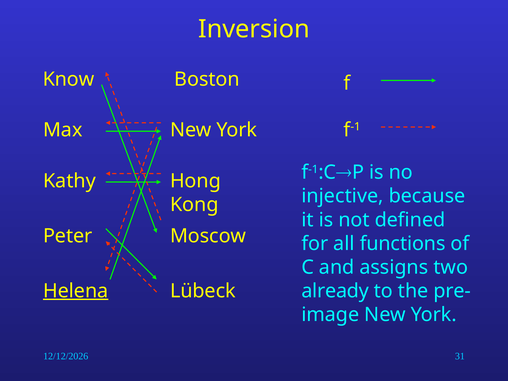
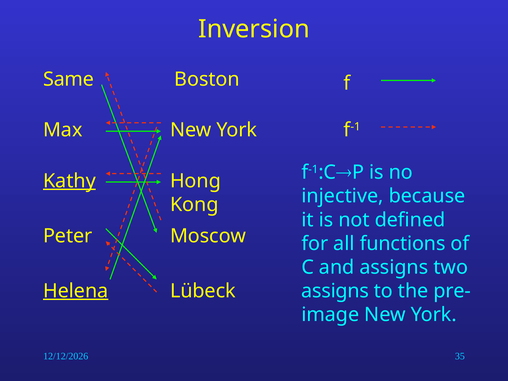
Know: Know -> Same (69, 79)
Kathy underline: none -> present (69, 181)
already: already -> assigns (335, 291)
31: 31 -> 35 (460, 356)
